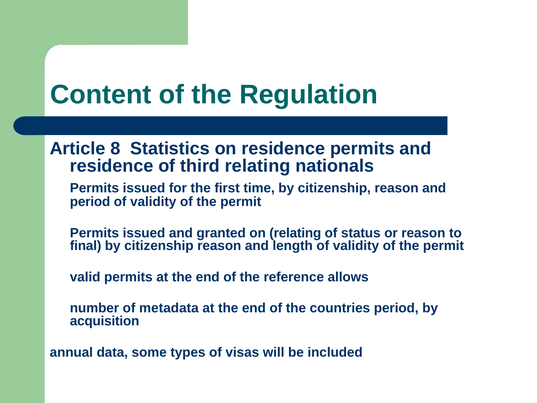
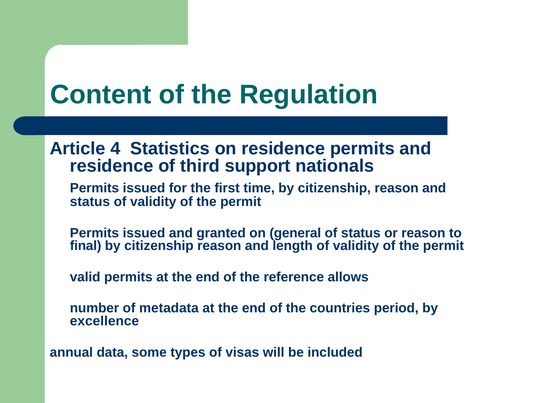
8: 8 -> 4 (115, 148)
third relating: relating -> support (258, 166)
period: period -> status (90, 202)
on relating: relating -> general (295, 233)
acquisition: acquisition -> excellence (104, 321)
